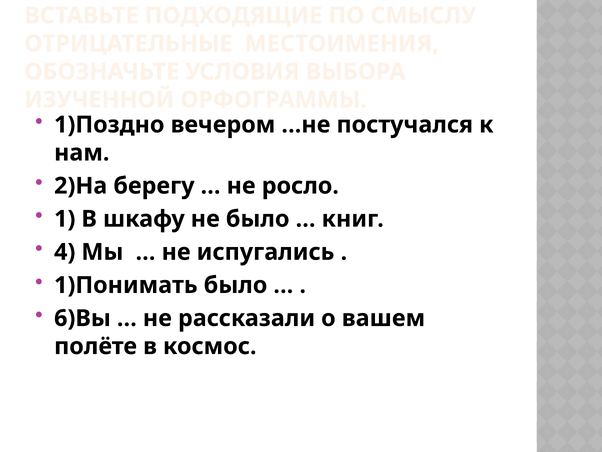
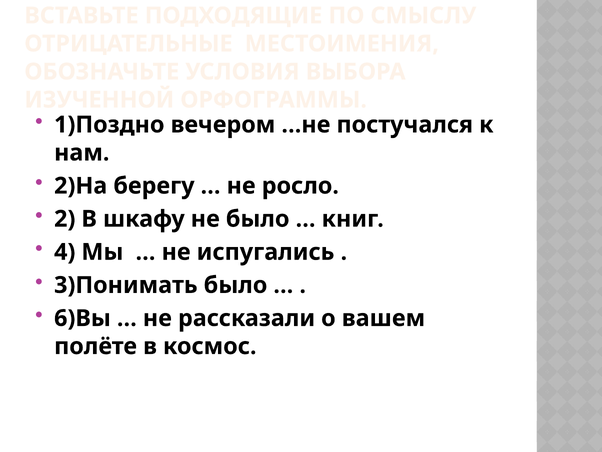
1: 1 -> 2 (65, 219)
1)Понимать: 1)Понимать -> 3)Понимать (126, 285)
